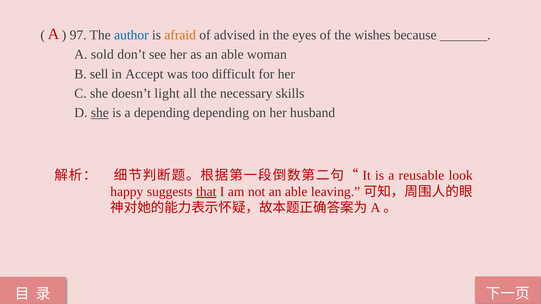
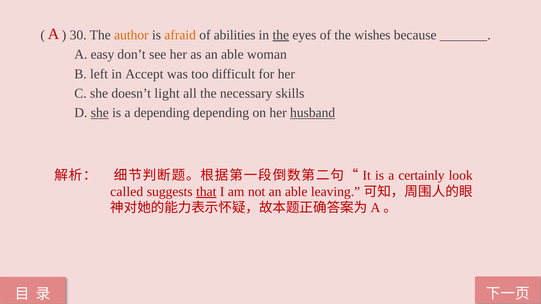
97: 97 -> 30 (78, 35)
author colour: blue -> orange (131, 35)
advised: advised -> abilities (235, 35)
the underline: none -> present (281, 35)
sold: sold -> easy (102, 55)
sell: sell -> left (99, 74)
husband underline: none -> present (313, 113)
reusable: reusable -> certainly (422, 176)
happy: happy -> called (127, 192)
